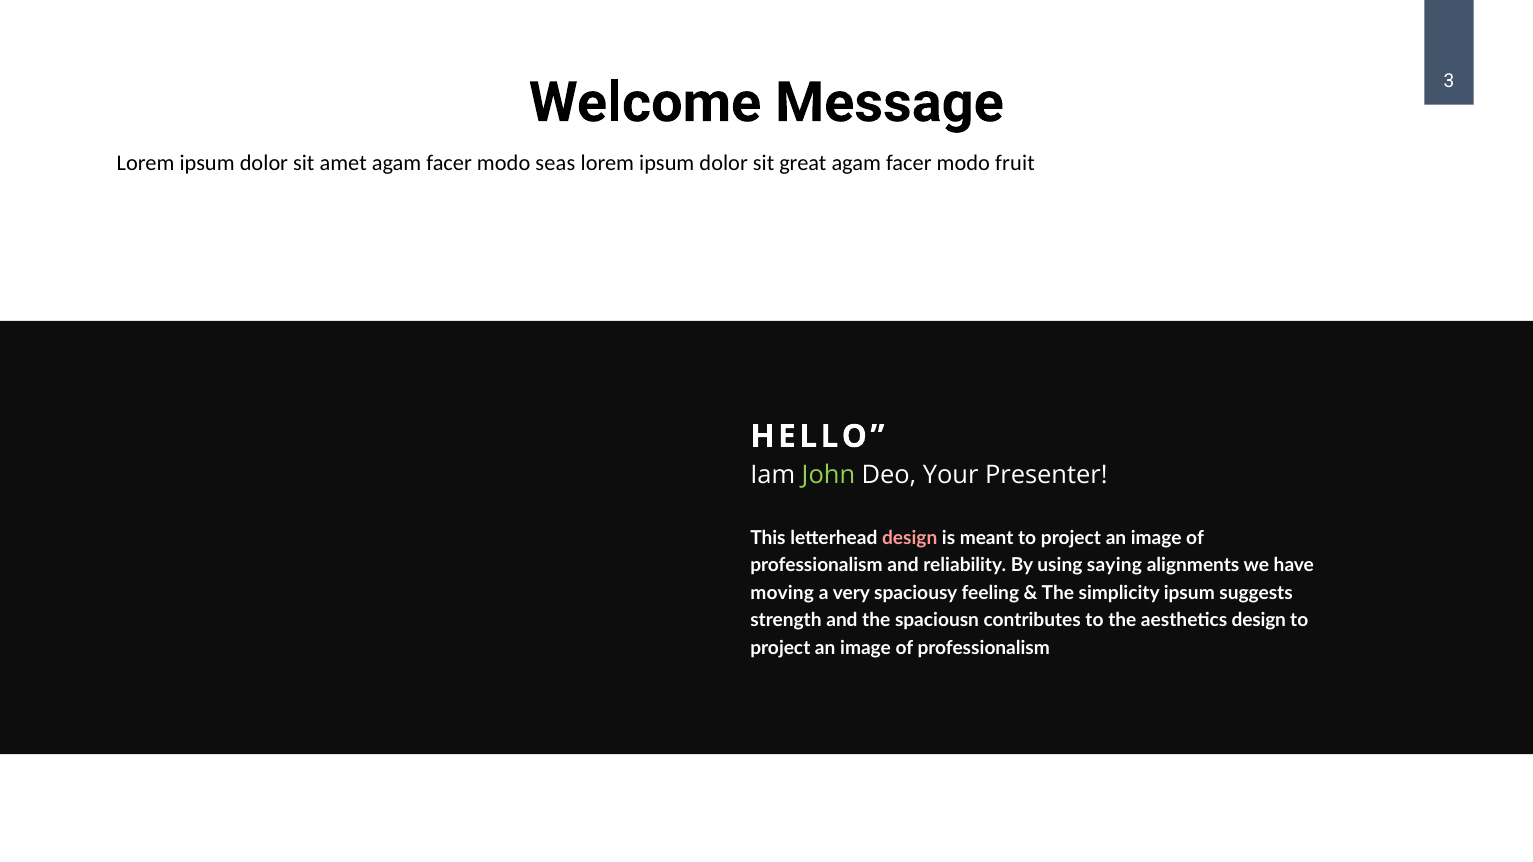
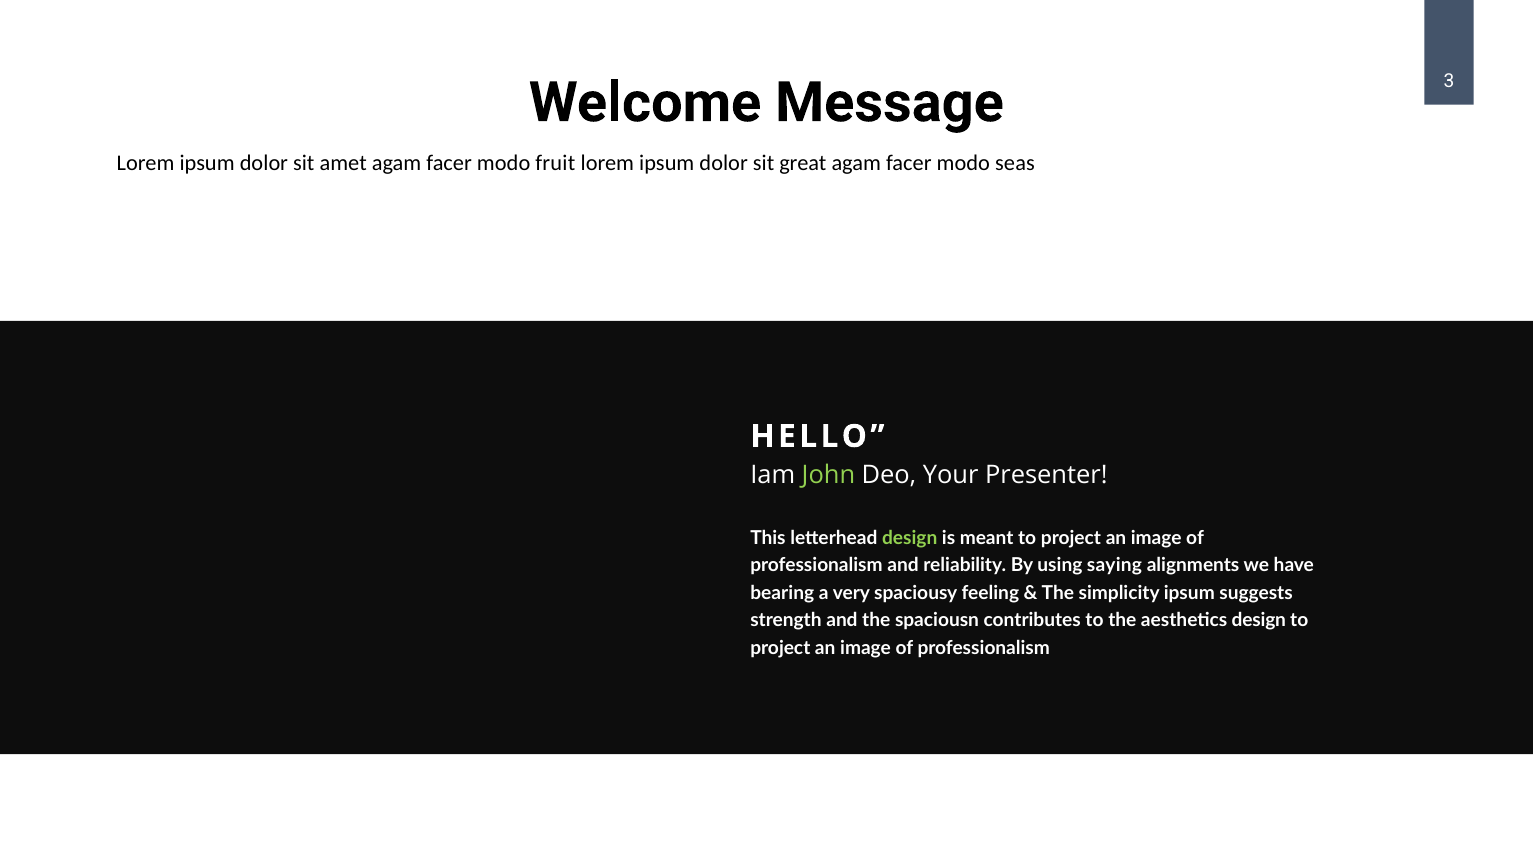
seas: seas -> fruit (555, 163)
fruit: fruit -> seas (1015, 163)
design colour: pink -> light green (910, 538)
moving: moving -> bearing (782, 593)
